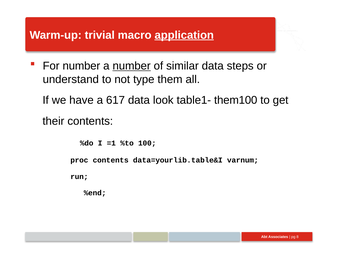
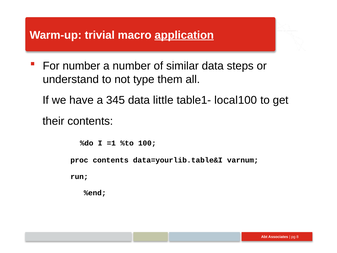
number underline: present -> none (132, 66)
617: 617 -> 345 (115, 100)
look: look -> little (163, 100)
them100: them100 -> local100 (236, 100)
